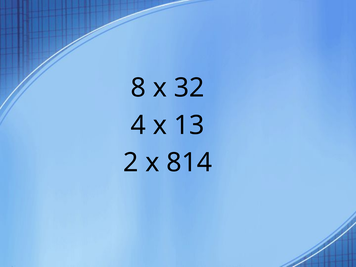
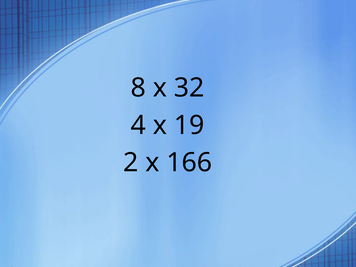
13: 13 -> 19 (189, 125)
814: 814 -> 166 (189, 163)
